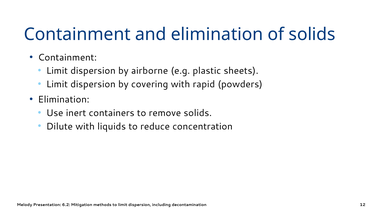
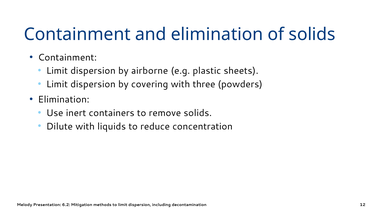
rapid: rapid -> three (204, 84)
